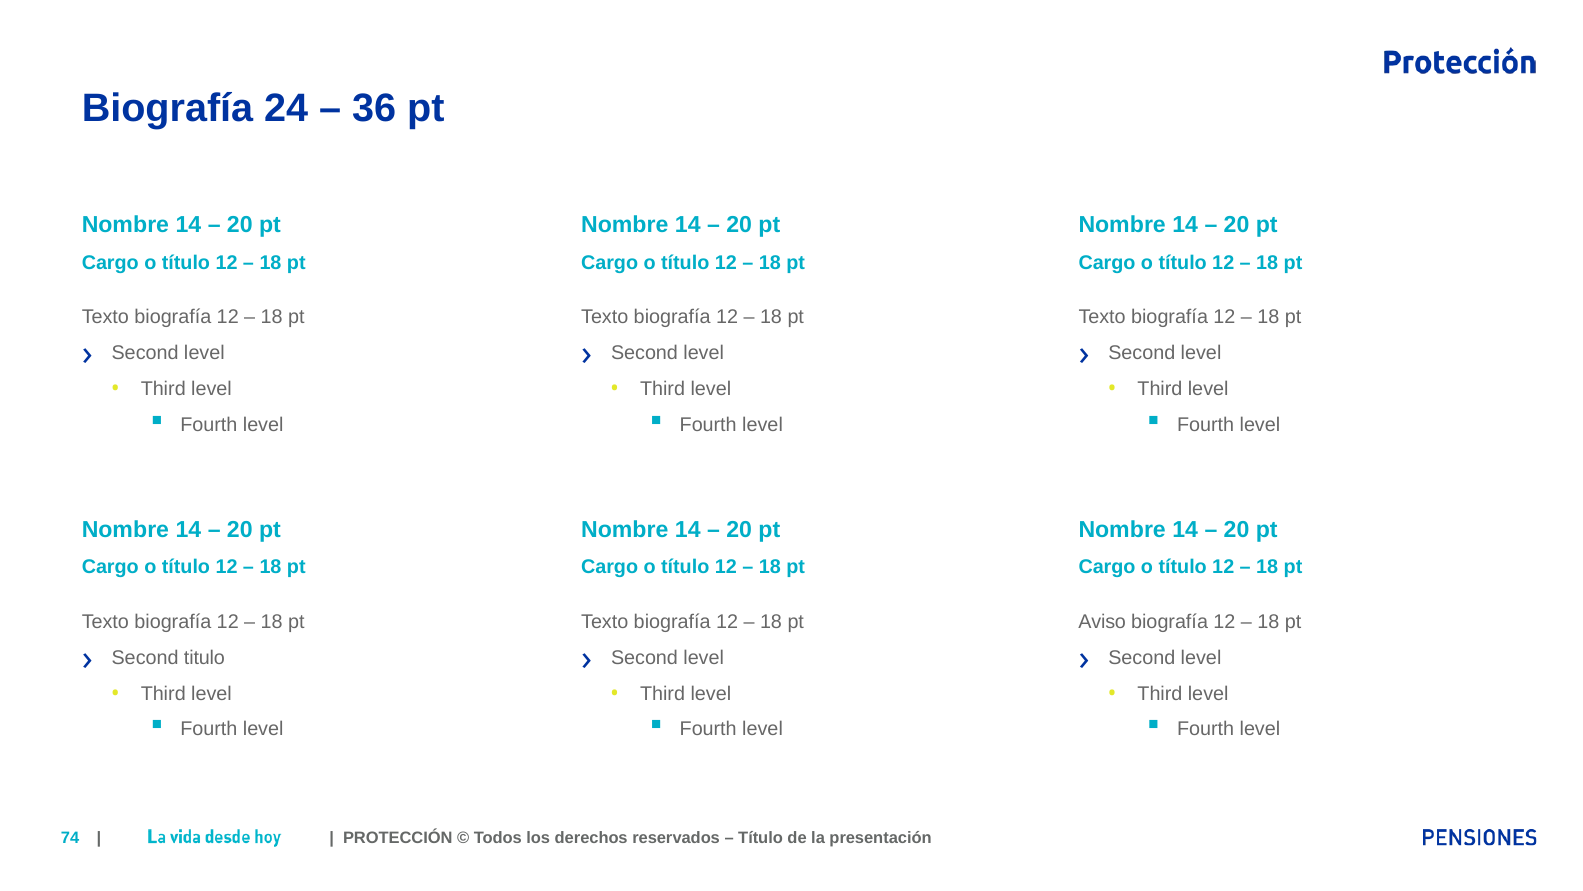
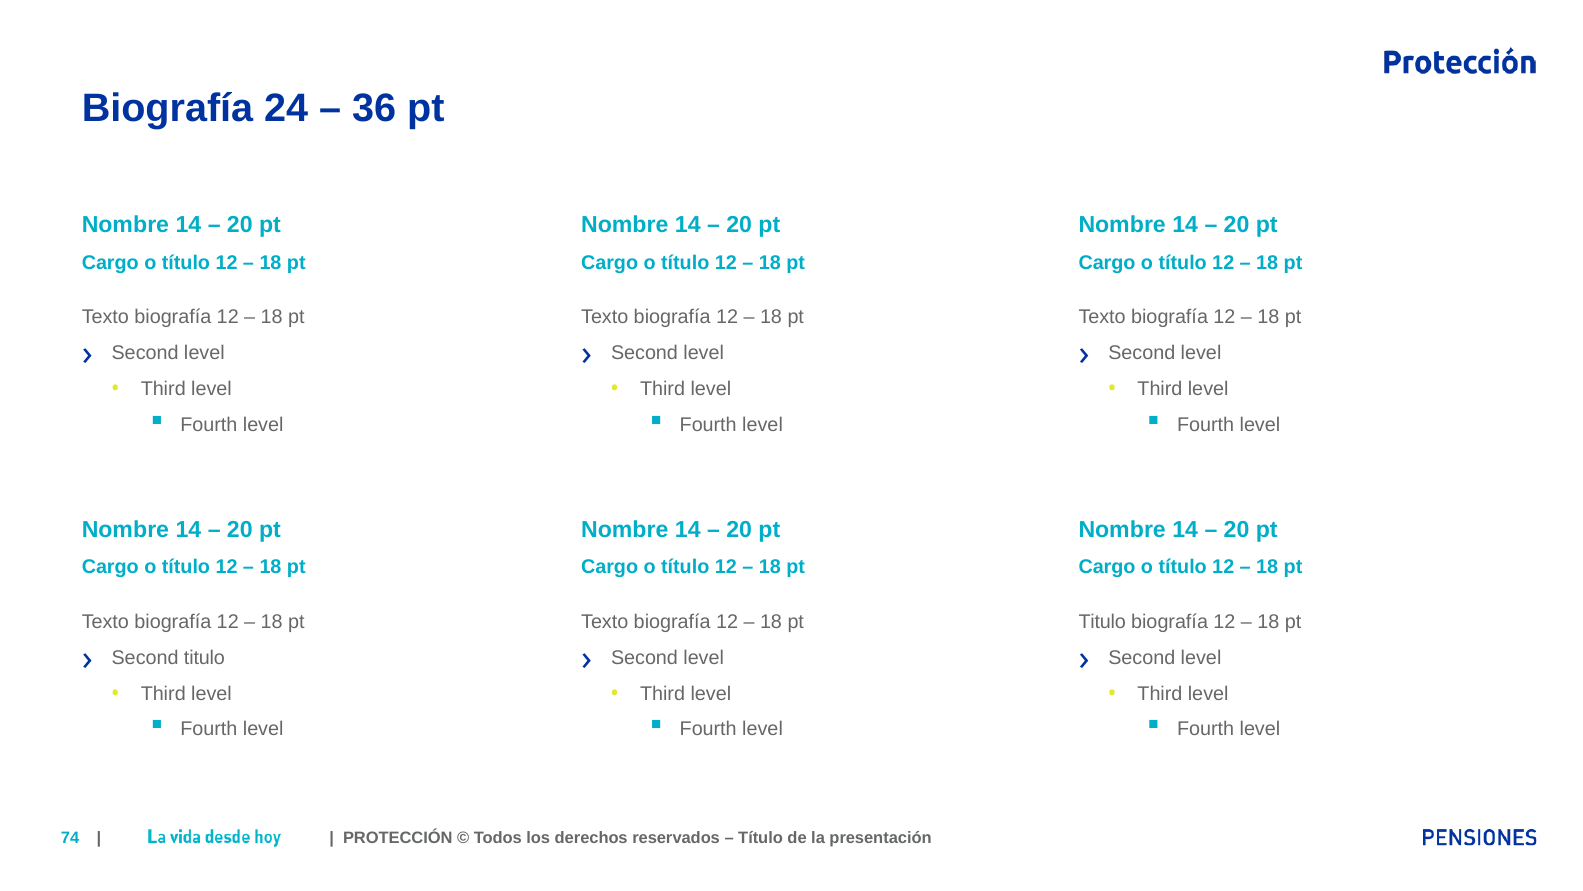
Aviso: Aviso -> Titulo (1102, 622)
